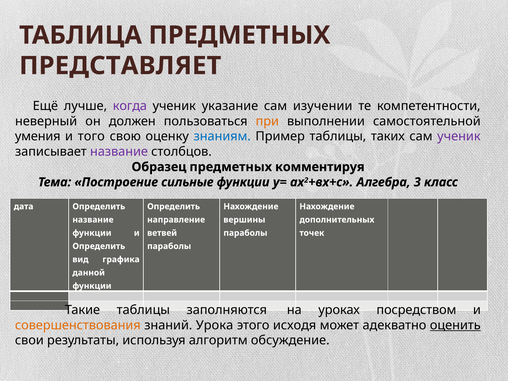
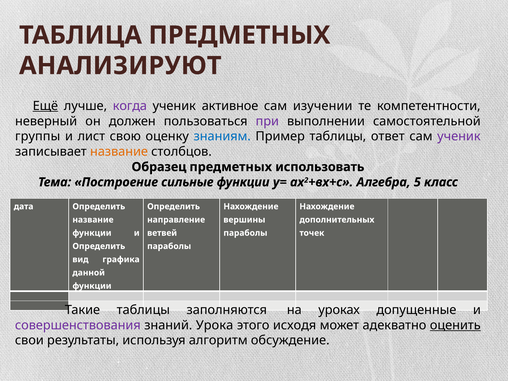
ПРЕДСТАВЛЯЕТ: ПРЕДСТАВЛЯЕТ -> АНАЛИЗИРУЮТ (120, 66)
Ещё underline: none -> present (45, 106)
указание: указание -> активное (230, 106)
при colour: orange -> purple (267, 121)
умения: умения -> группы (38, 136)
того: того -> лист (91, 136)
таких: таких -> ответ (388, 136)
название colour: purple -> orange (119, 152)
комментируя: комментируя -> использовать (320, 167)
3: 3 -> 5 (417, 182)
посредством: посредством -> допущенные (416, 310)
совершенствования colour: orange -> purple (78, 325)
